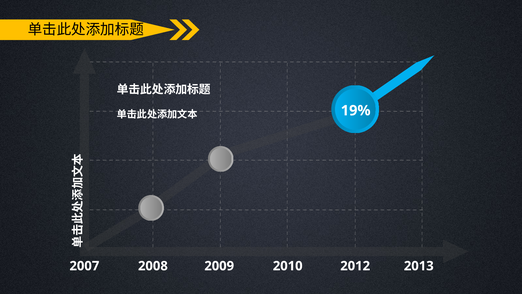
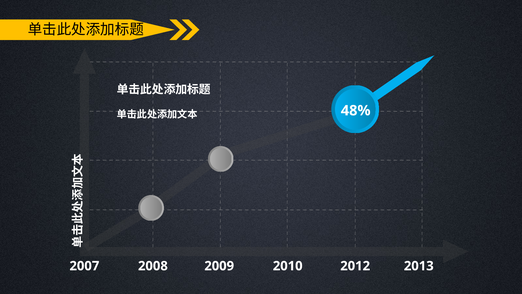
19%: 19% -> 48% (356, 110)
